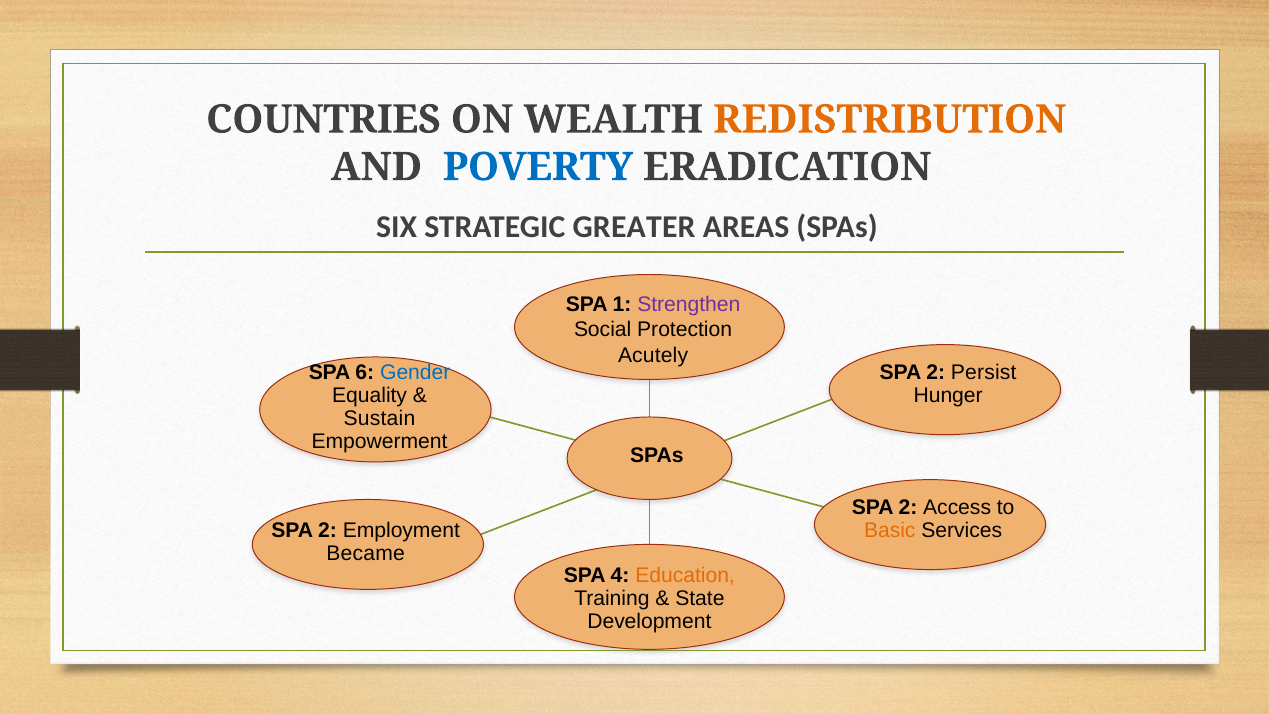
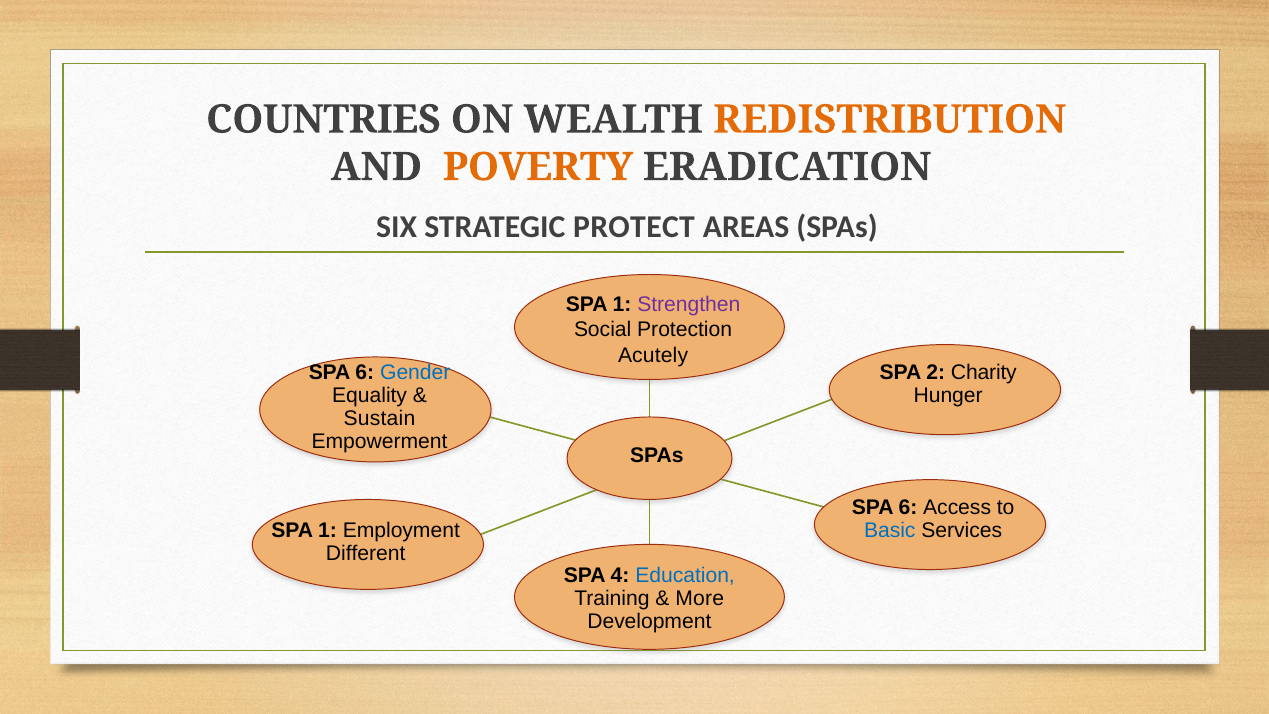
POVERTY colour: blue -> orange (538, 167)
GREATER: GREATER -> PROTECT (634, 227)
Persist: Persist -> Charity (984, 373)
2: 2 -> 6 (908, 508)
2: 2 -> 1 (328, 530)
Basic colour: orange -> blue (890, 530)
Became: Became -> Different (366, 553)
Education colour: orange -> blue (685, 575)
State: State -> More (700, 598)
